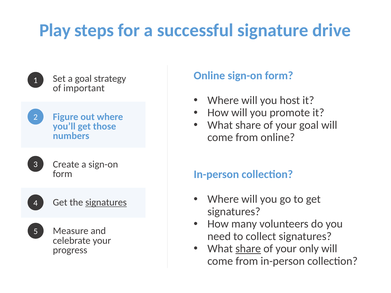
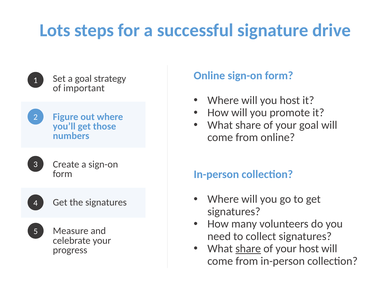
Play: Play -> Lots (55, 30)
signatures underline: present -> none (106, 203)
your only: only -> host (309, 249)
